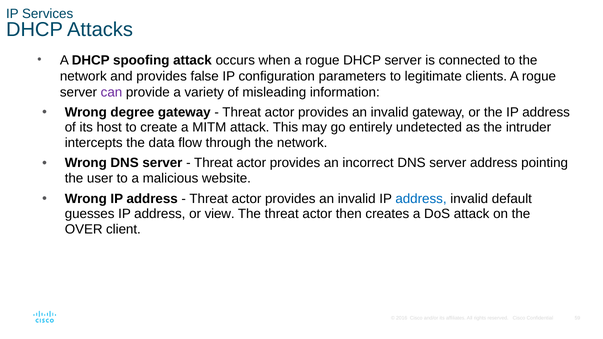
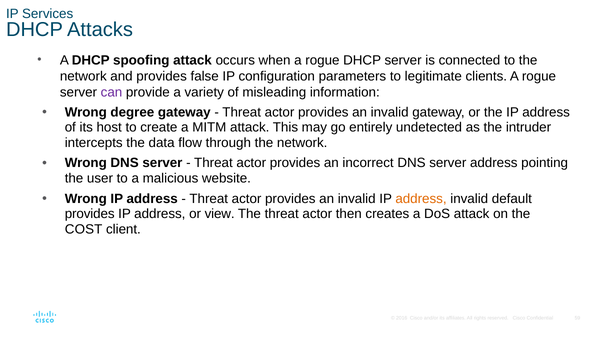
address colour: blue -> orange (421, 199)
guesses: guesses -> provides (90, 214)
OVER: OVER -> COST (84, 229)
